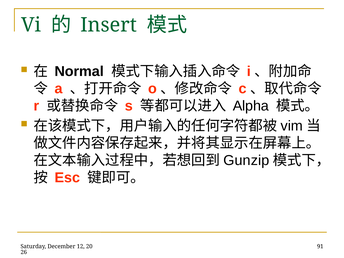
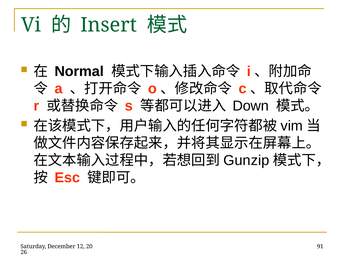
Alpha: Alpha -> Down (251, 106)
